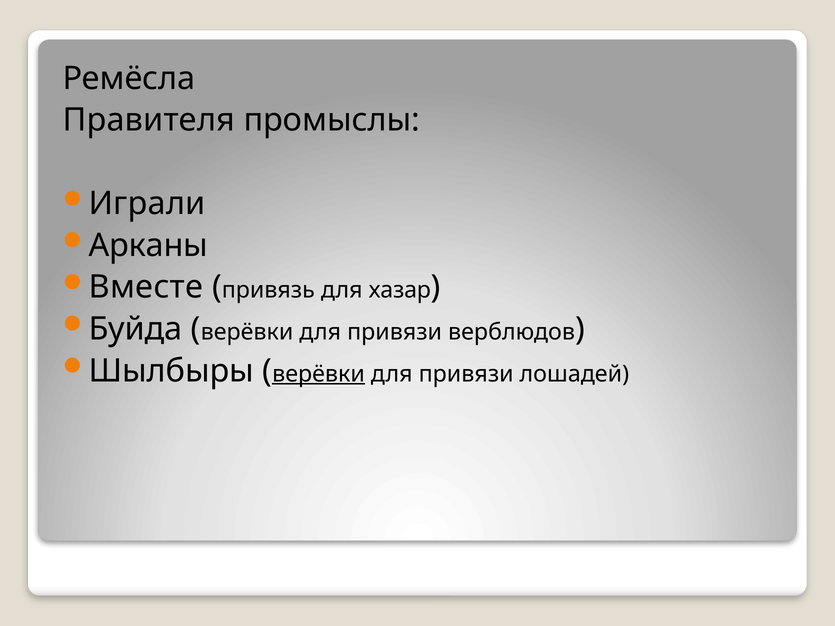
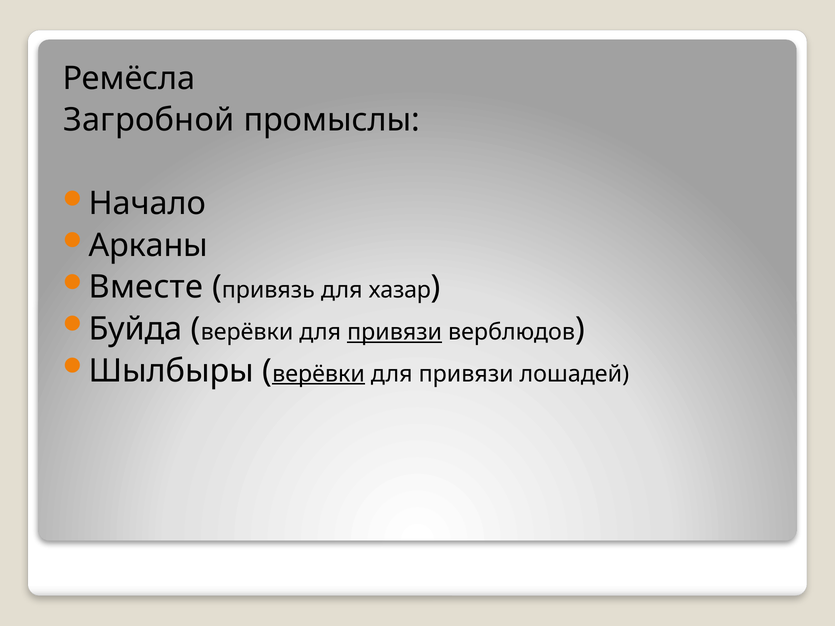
Правителя: Правителя -> Загробной (149, 120)
Играли: Играли -> Начало (147, 204)
привязи underline: none -> present (395, 332)
